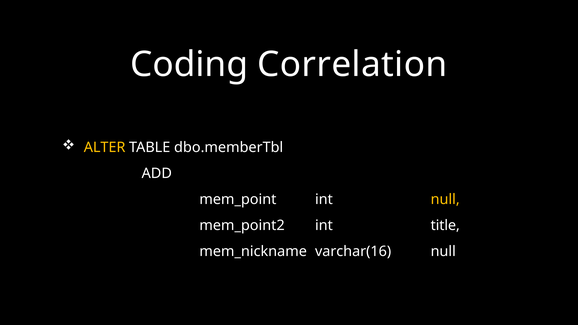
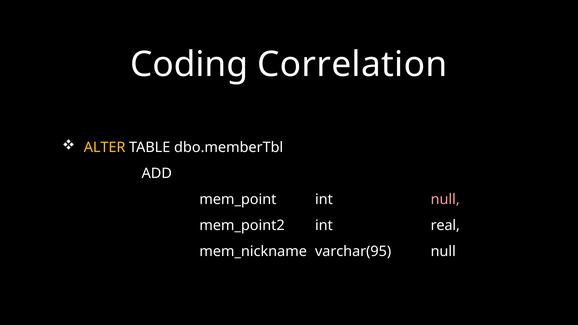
null colour: yellow -> pink (445, 200)
title: title -> real (445, 226)
varchar(16: varchar(16 -> varchar(95 (353, 252)
